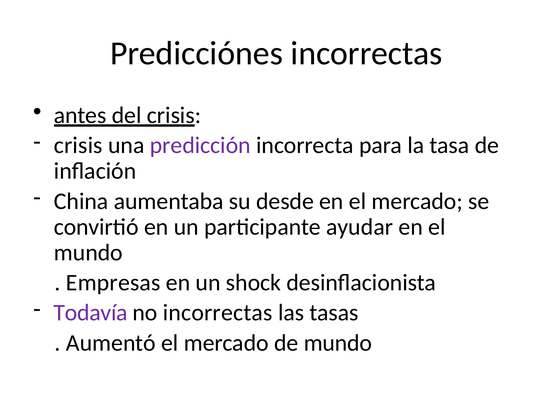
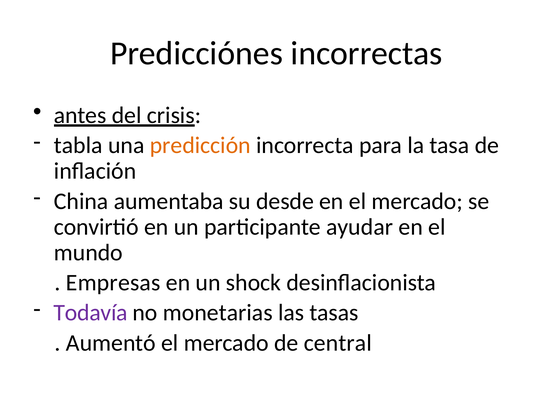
crisis: crisis -> tabla (78, 146)
predicción colour: purple -> orange (200, 146)
no incorrectas: incorrectas -> monetarias (218, 313)
de mundo: mundo -> central (338, 343)
